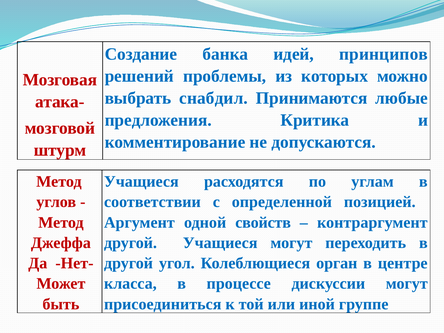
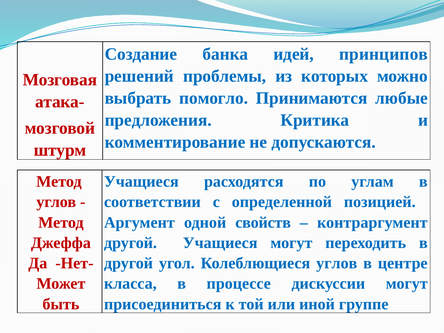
снабдил: снабдил -> помогло (214, 98)
Колеблющиеся орган: орган -> углов (337, 263)
